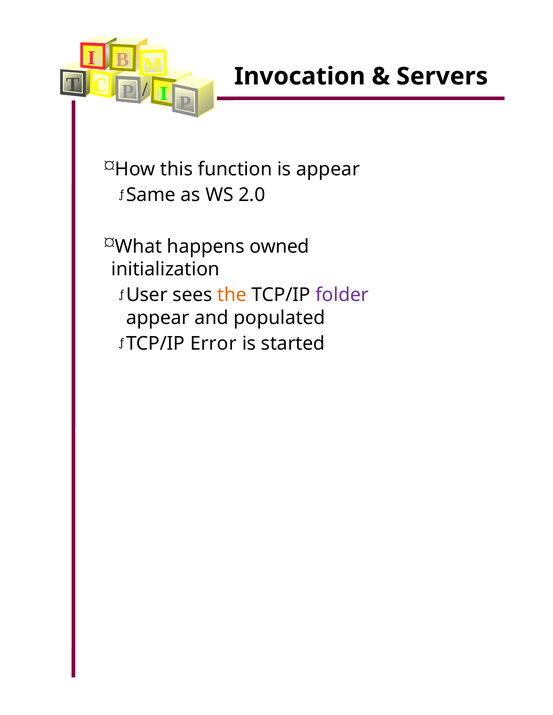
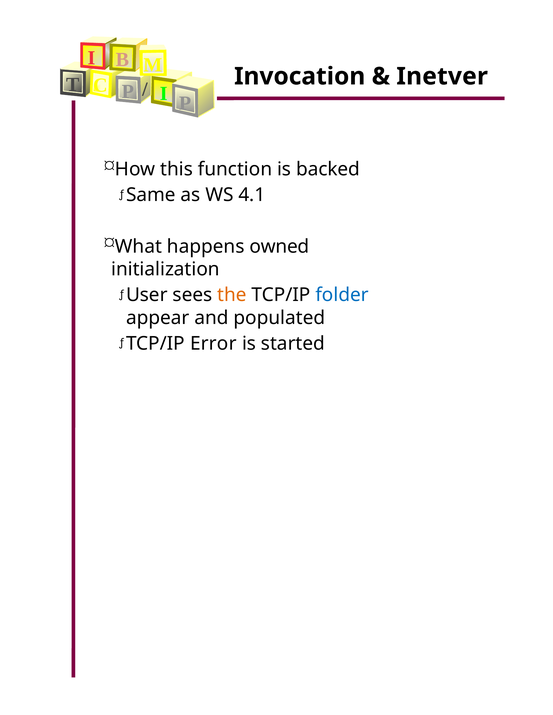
Servers: Servers -> Inetver (442, 76)
is appear: appear -> backed (328, 169)
2.0: 2.0 -> 4.1 (252, 195)
folder colour: purple -> blue (342, 295)
